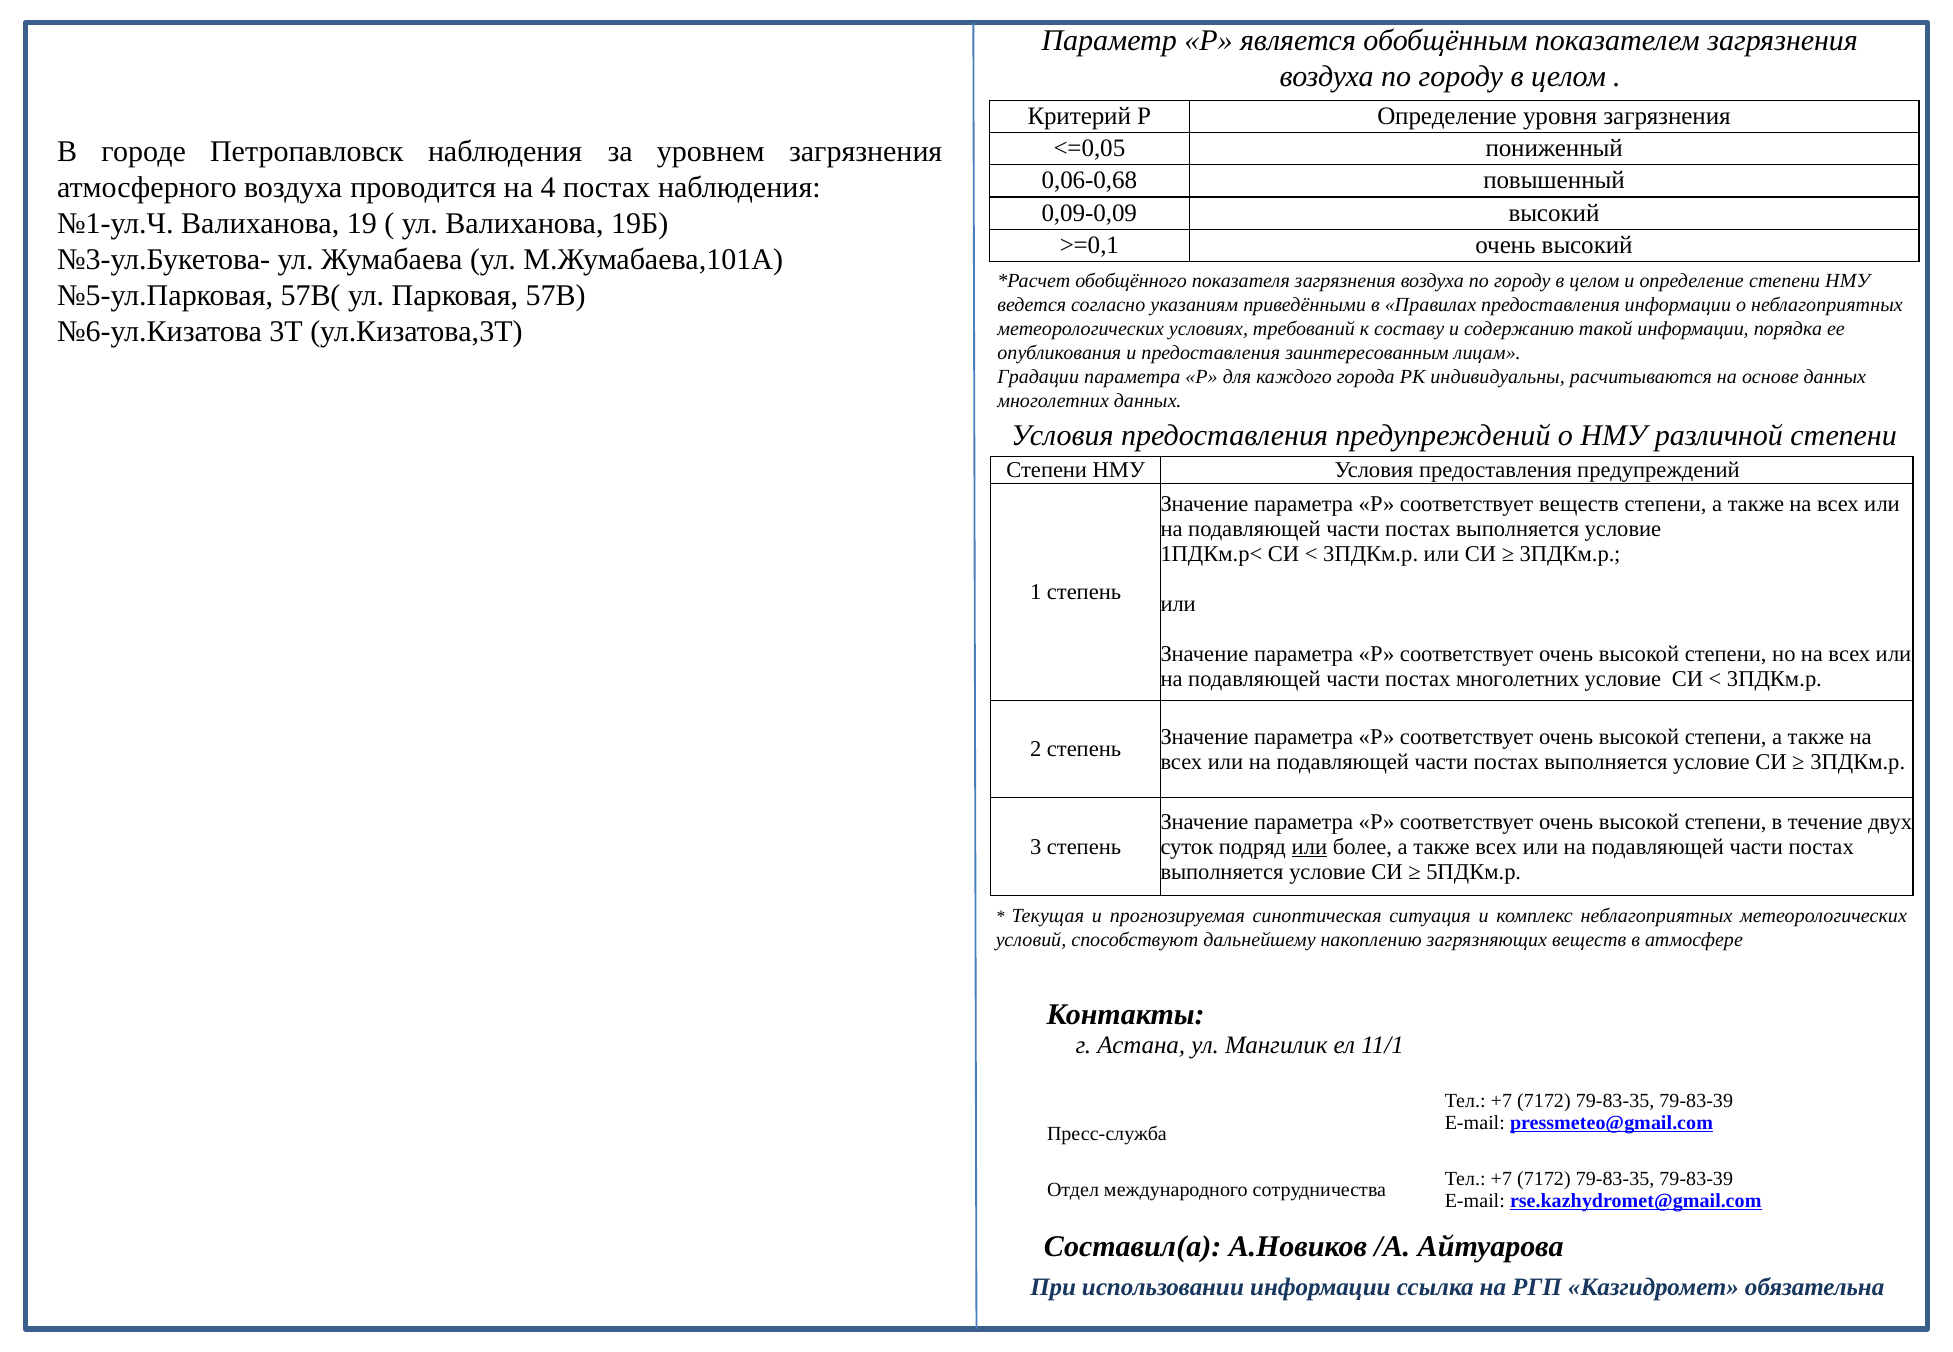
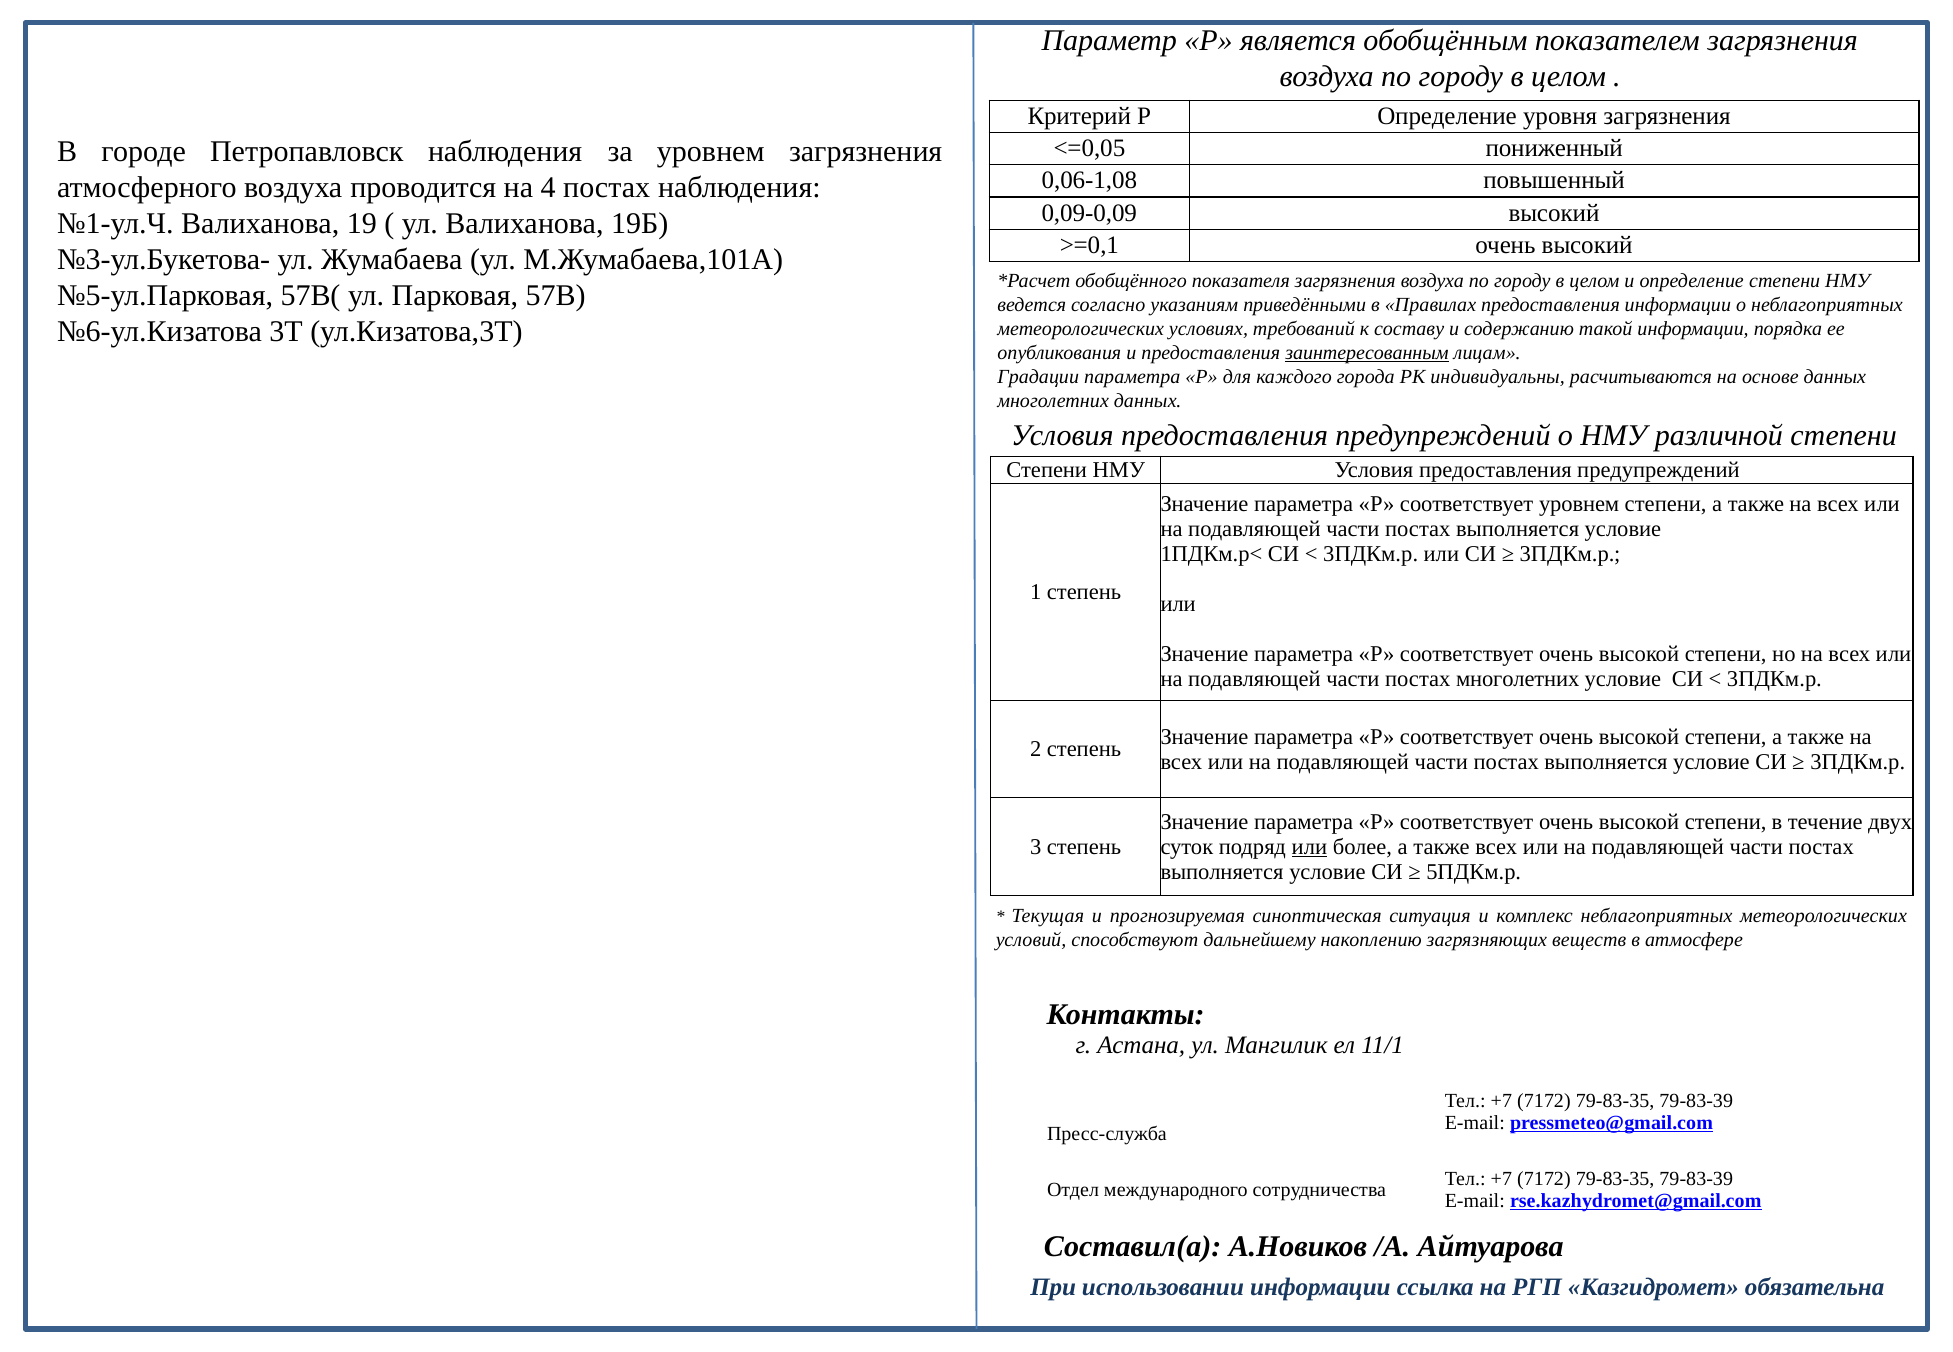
0,06-0,68: 0,06-0,68 -> 0,06-1,08 (1089, 181)
заинтересованным underline: none -> present (1367, 353)
соответствует веществ: веществ -> уровнем (1579, 505)
